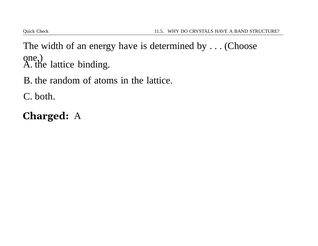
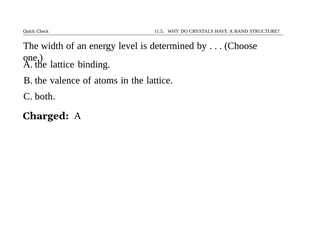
energy have: have -> level (128, 46)
random: random -> valence (65, 80)
